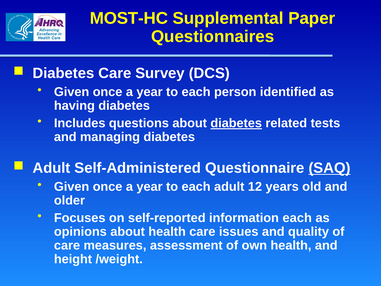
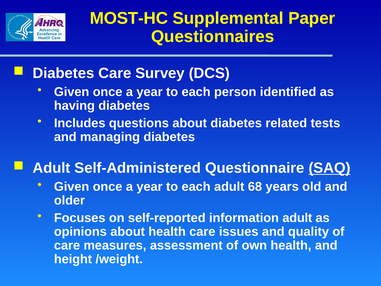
diabetes underline: present -> none (236, 123)
12: 12 -> 68 (255, 187)
information each: each -> adult (297, 218)
